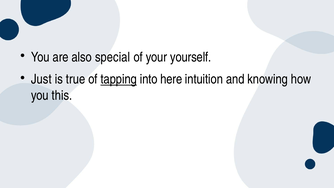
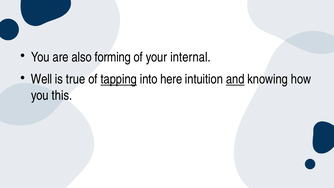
special: special -> forming (113, 57)
yourself: yourself -> internal (191, 57)
Just: Just -> Well (42, 79)
and underline: none -> present (235, 79)
